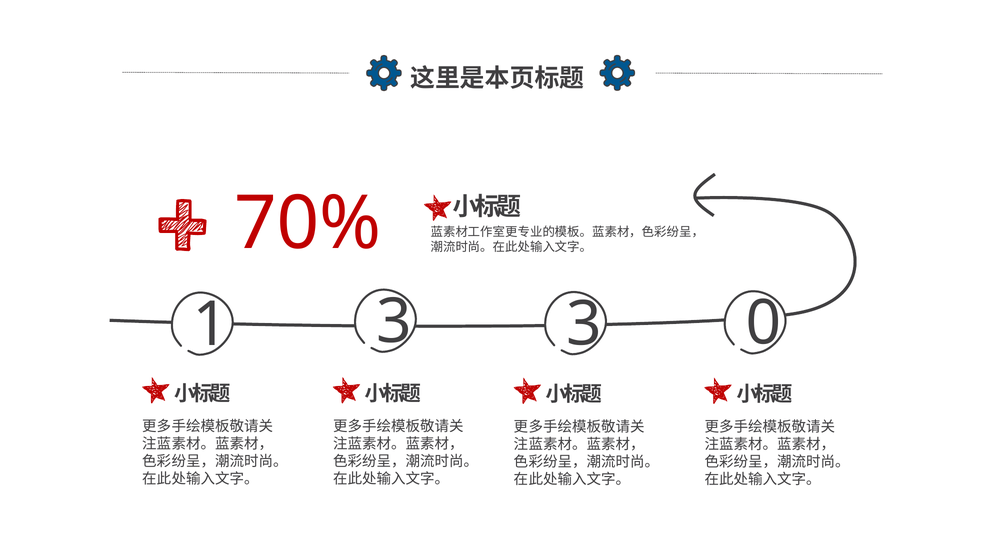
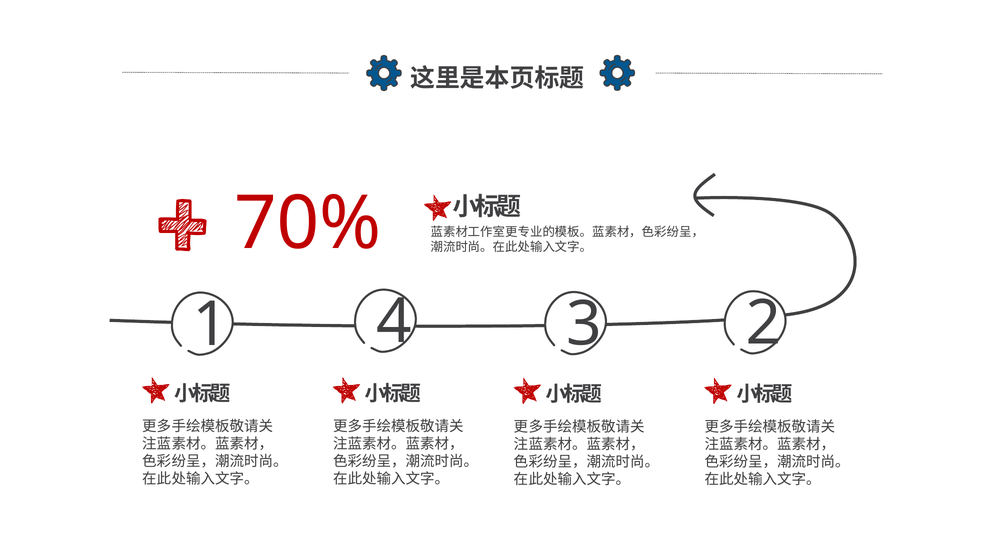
1 3: 3 -> 4 (394, 322)
0: 0 -> 2 (764, 323)
